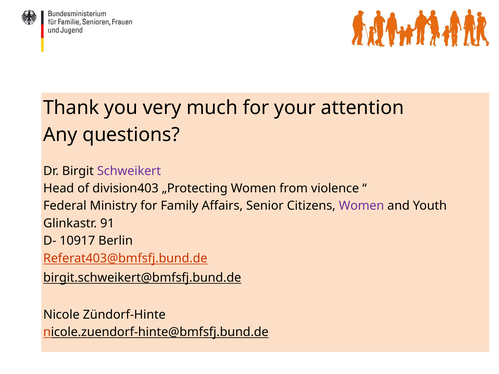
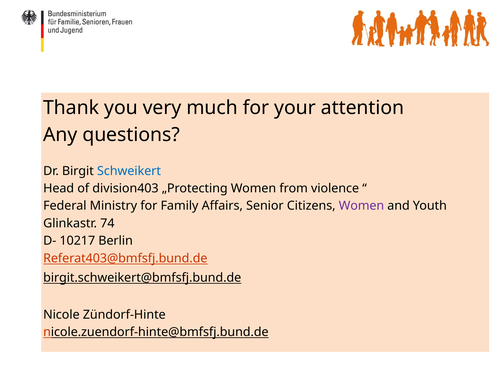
Schweikert colour: purple -> blue (129, 171)
91: 91 -> 74 (107, 223)
10917: 10917 -> 10217 (77, 241)
